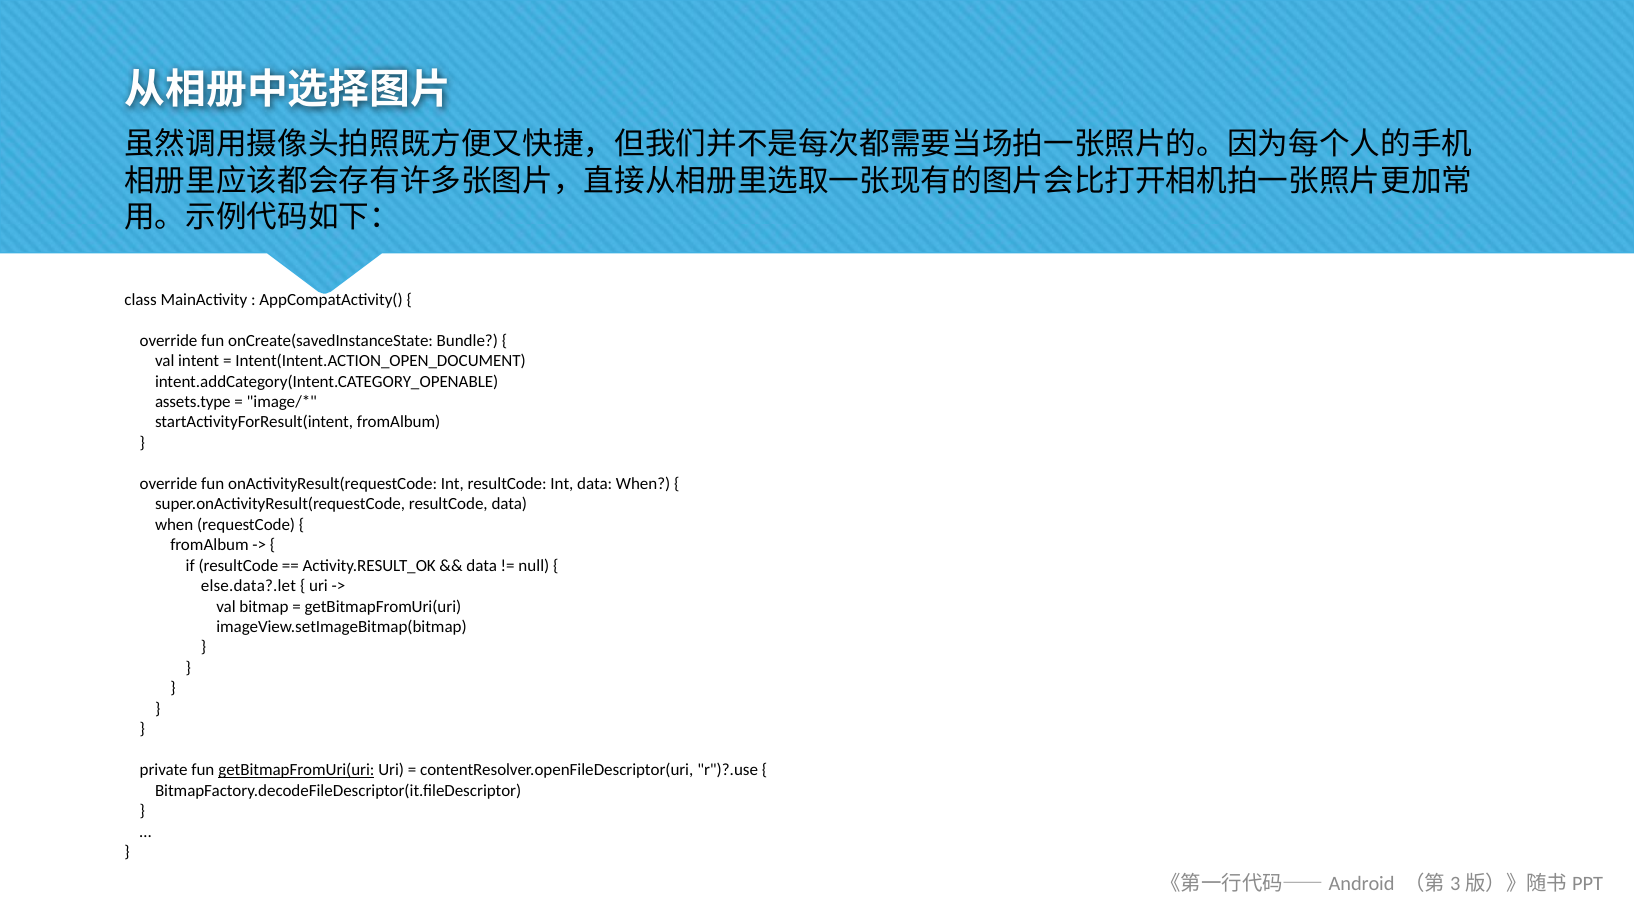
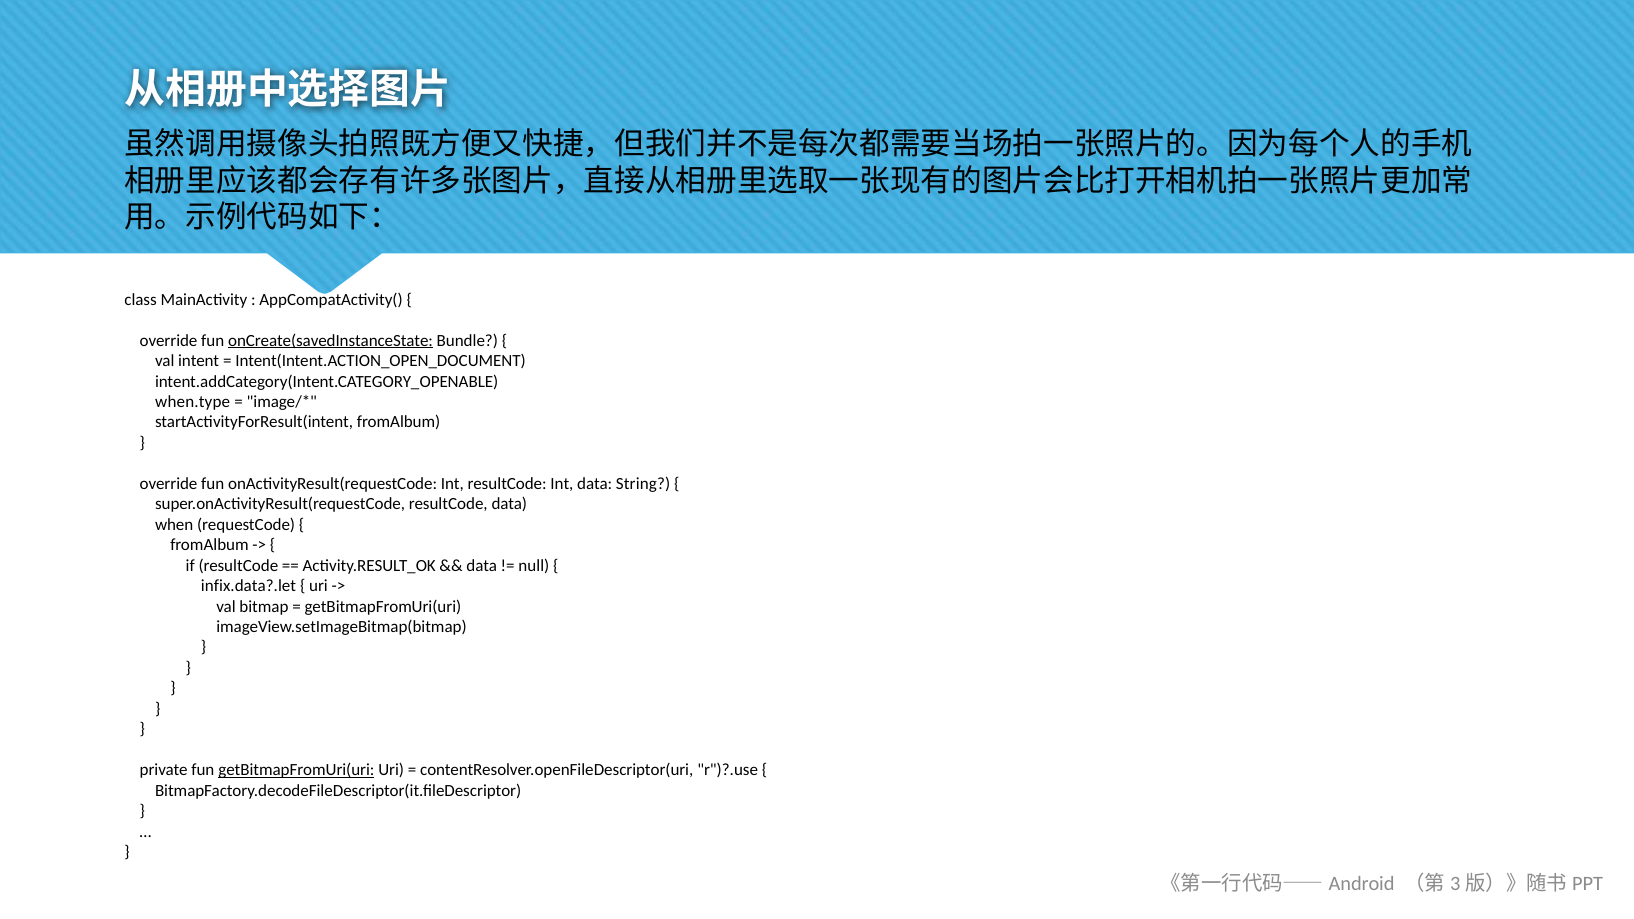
onCreate(savedInstanceState underline: none -> present (331, 341)
assets.type: assets.type -> when.type (193, 402)
Int data When: When -> String (643, 484)
else.data?.let: else.data?.let -> infix.data?.let (249, 586)
